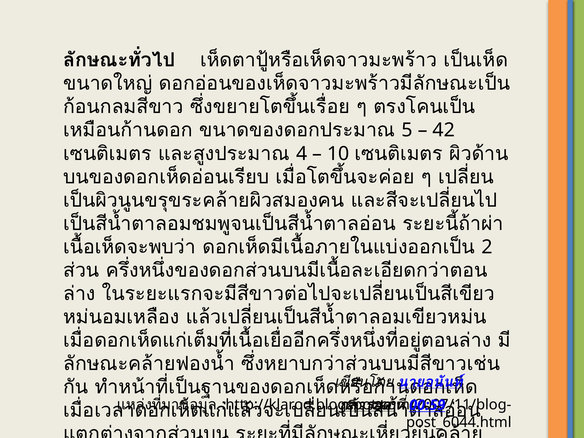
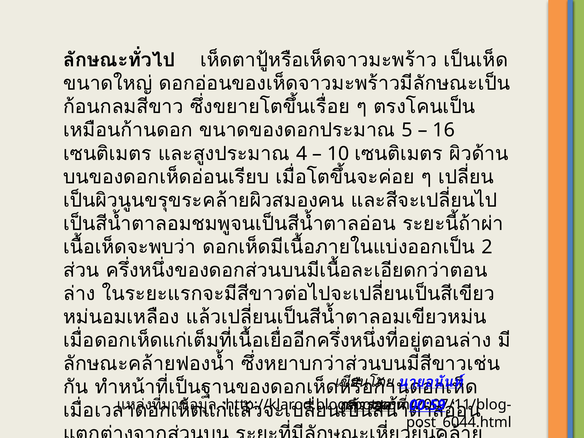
42: 42 -> 16 (444, 130)
